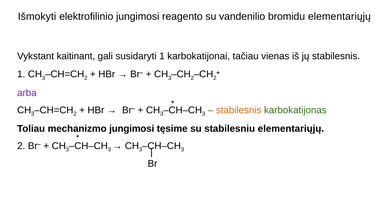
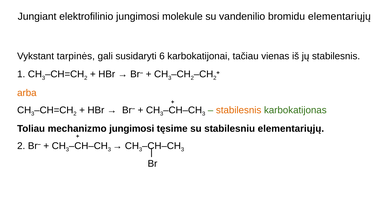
Išmokyti: Išmokyti -> Jungiant (37, 16)
reagento: reagento -> molekule (182, 16)
kaitinant: kaitinant -> tarpinės (76, 56)
susidaryti 1: 1 -> 6 (162, 56)
arba colour: purple -> orange (27, 93)
